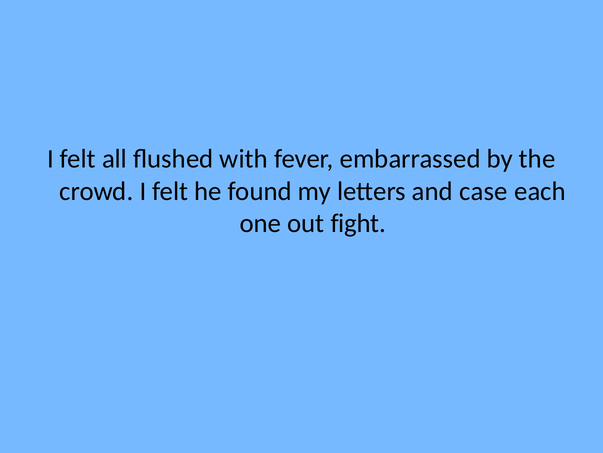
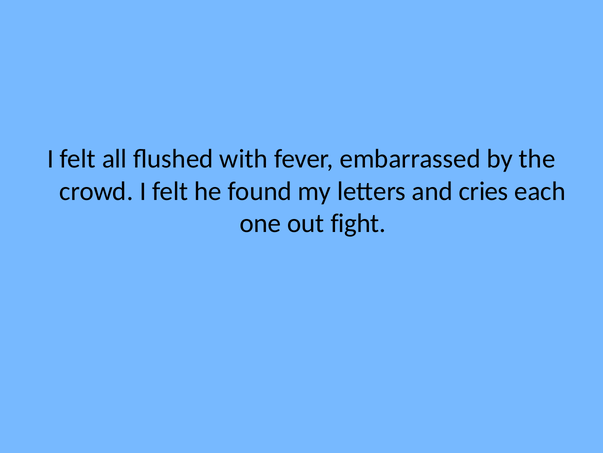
case: case -> cries (484, 191)
